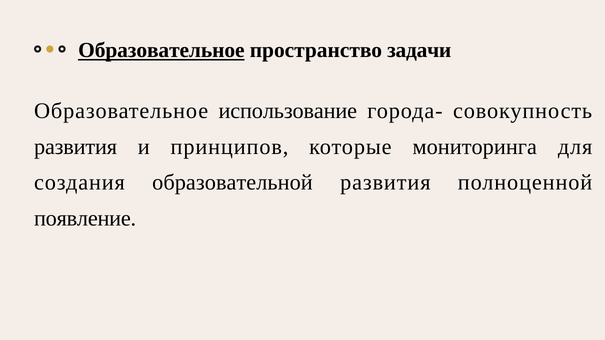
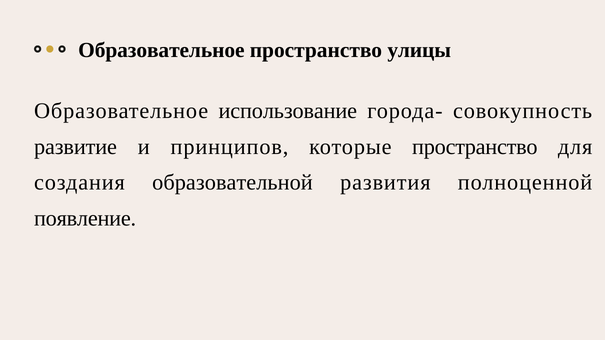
Образовательное underline: present -> none (161, 50)
задачи: задачи -> улицы (419, 50)
развития: развития -> развитие (76, 147)
которые мониторинга: мониторинга -> пространство (475, 147)
